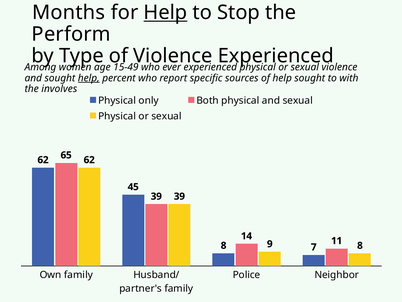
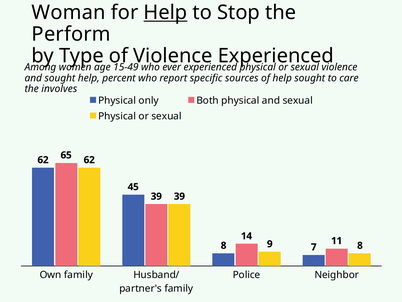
Months: Months -> Woman (69, 12)
help underline: present -> none (89, 78)
with: with -> care (349, 78)
